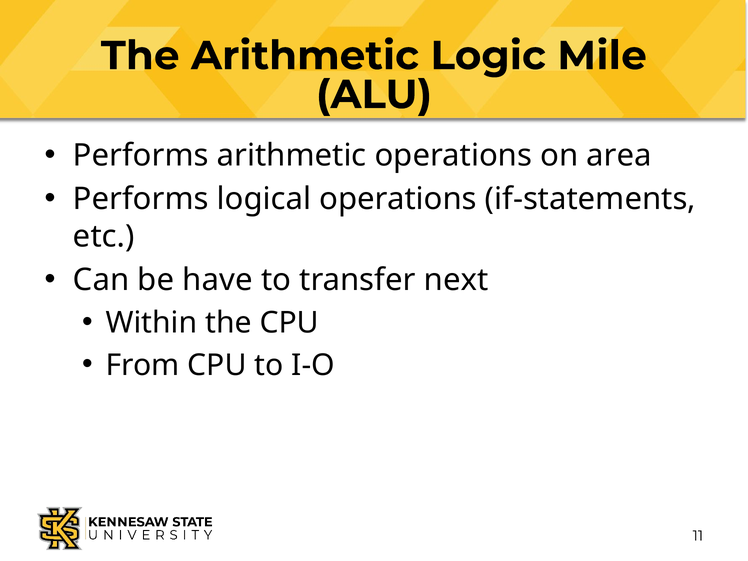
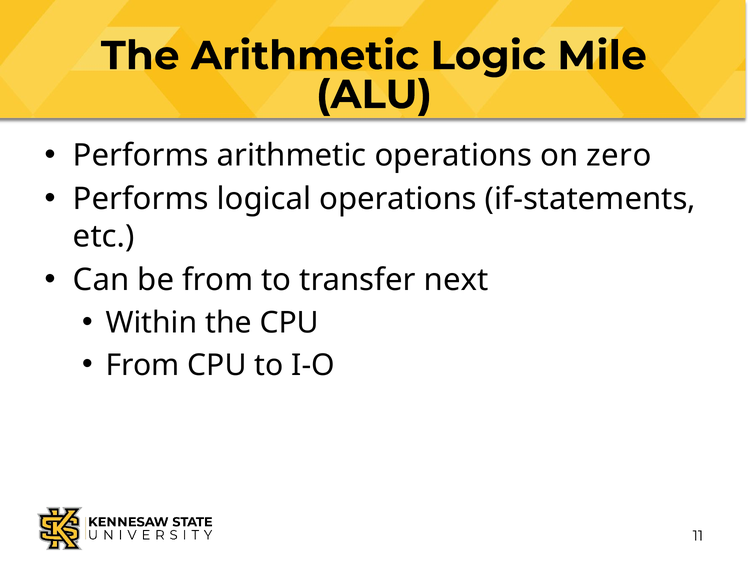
area: area -> zero (619, 156)
be have: have -> from (218, 280)
